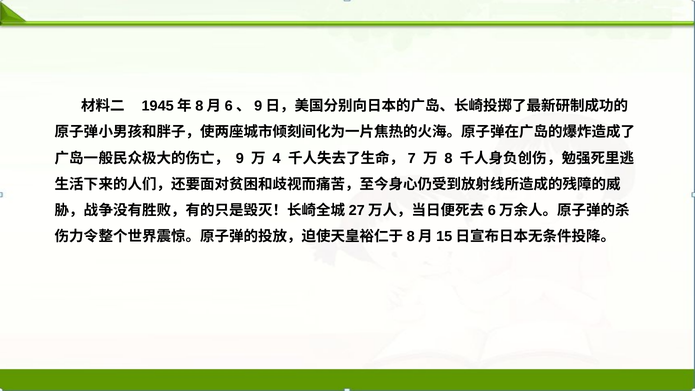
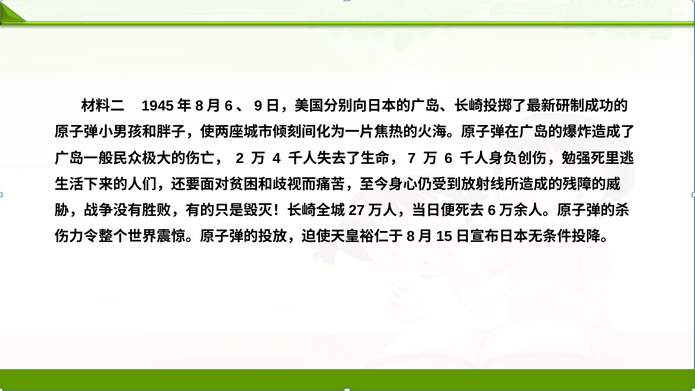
9: 9 -> 2 (240, 158)
8: 8 -> 6 (448, 158)
